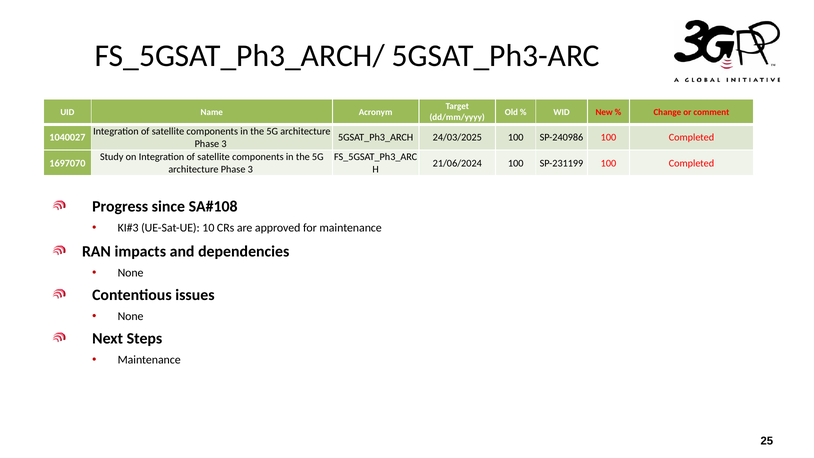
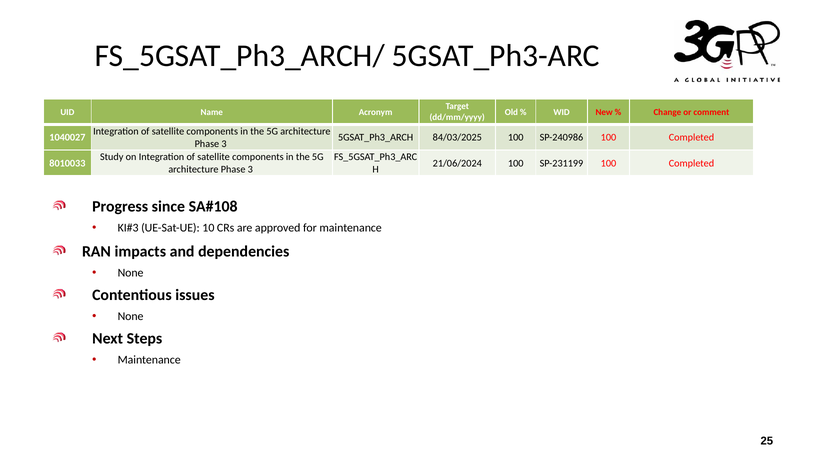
24/03/2025: 24/03/2025 -> 84/03/2025 (457, 138)
1697070: 1697070 -> 8010033 (67, 163)
